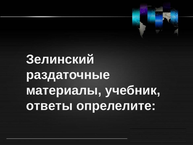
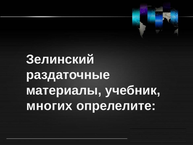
ответы: ответы -> многих (49, 106)
